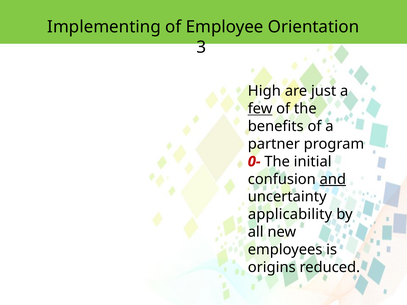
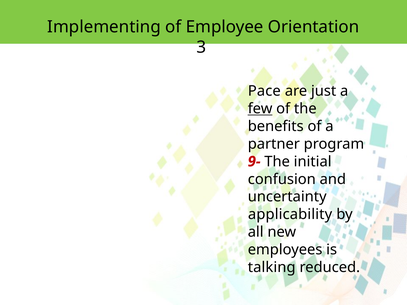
High: High -> Pace (264, 91)
0-: 0- -> 9- (254, 162)
and underline: present -> none (333, 179)
origins: origins -> talking (272, 267)
